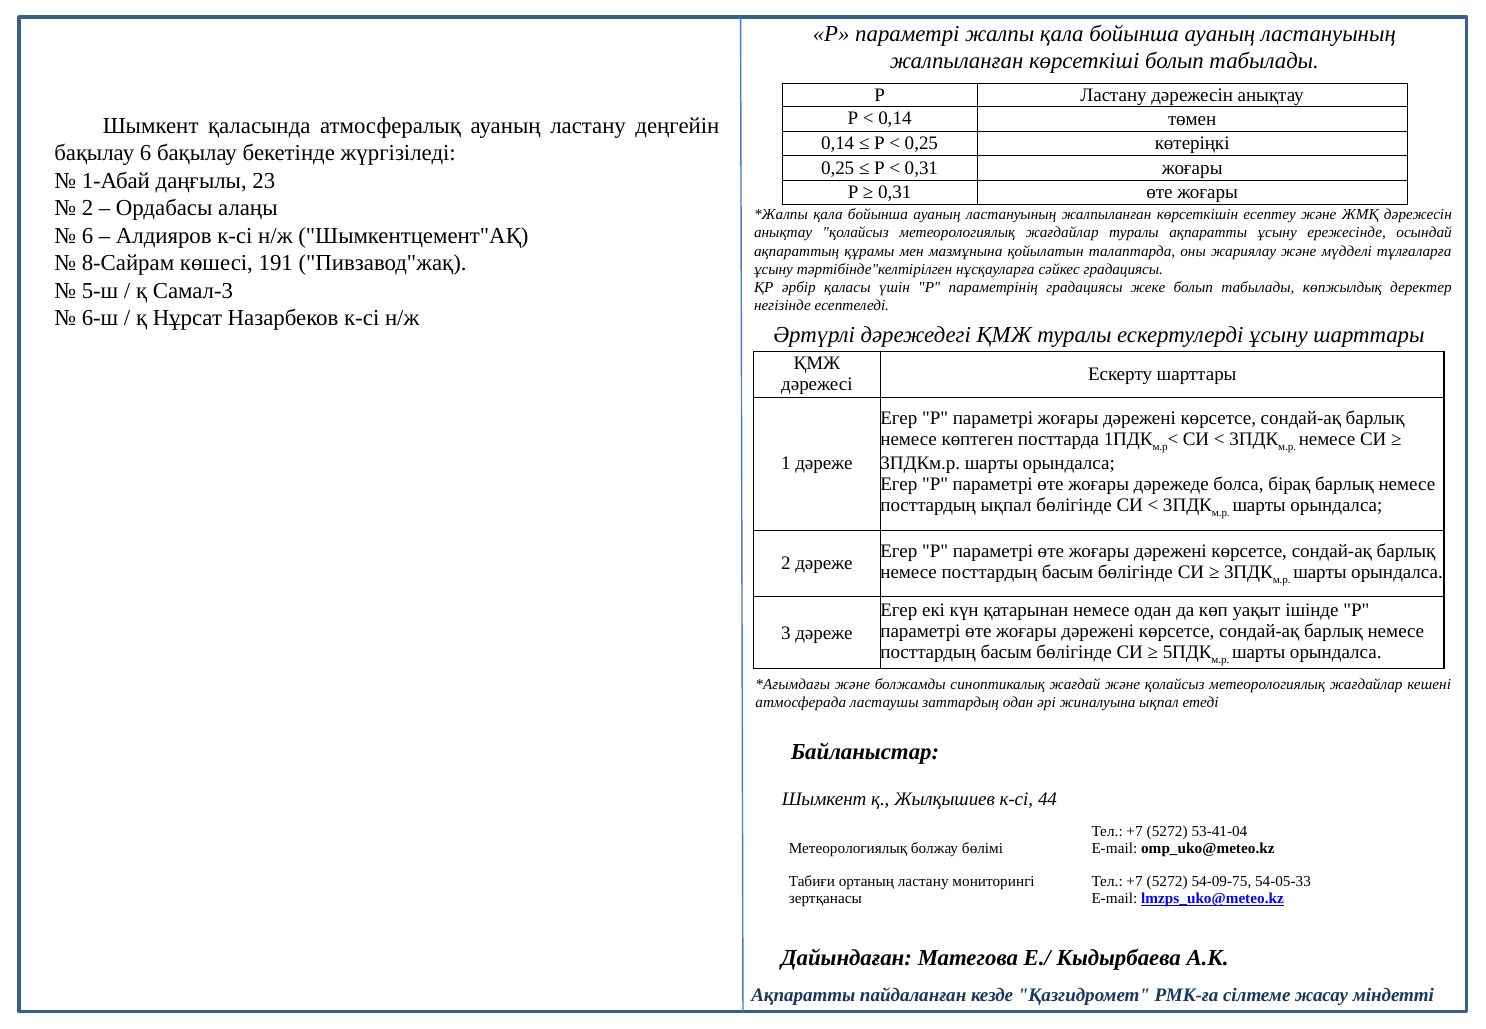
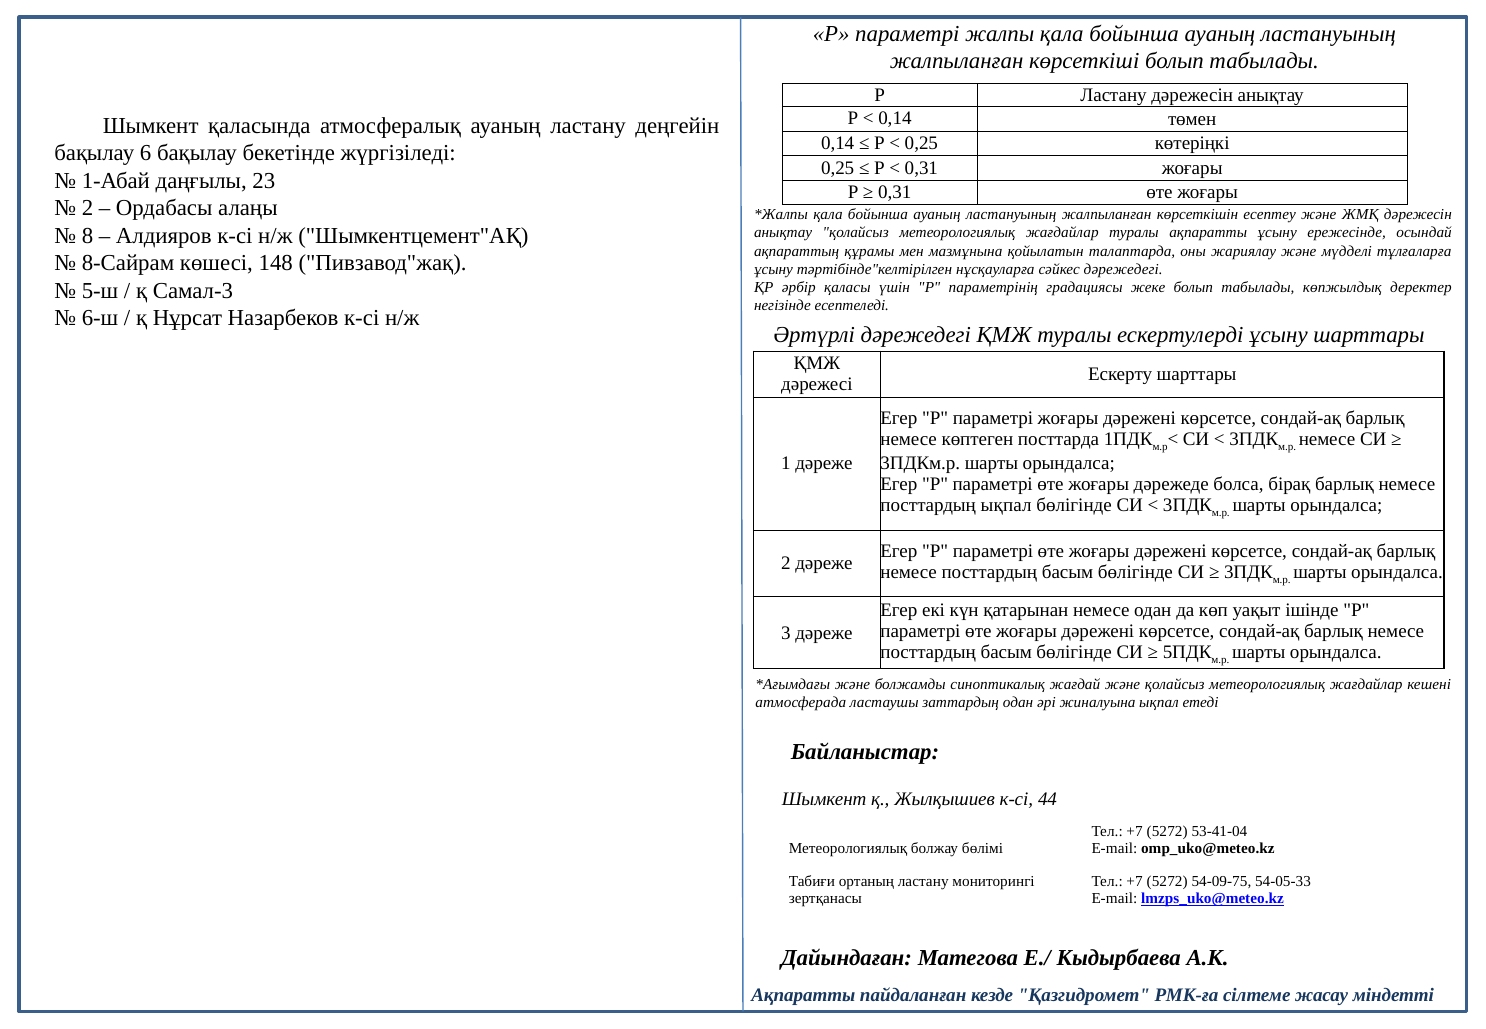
6: 6 -> 8 (87, 236)
191: 191 -> 148 (276, 263)
сәйкес градациясы: градациясы -> дәрежедегі (1123, 269)
